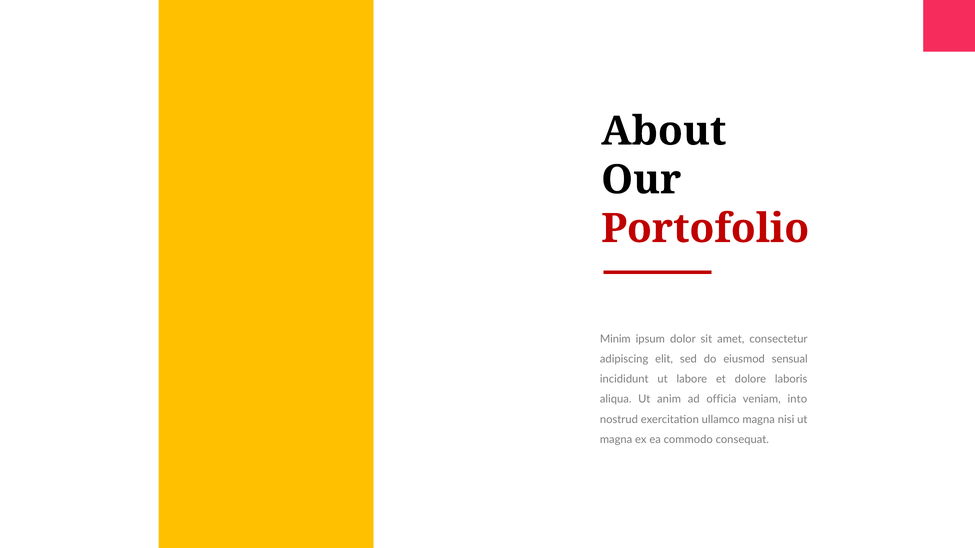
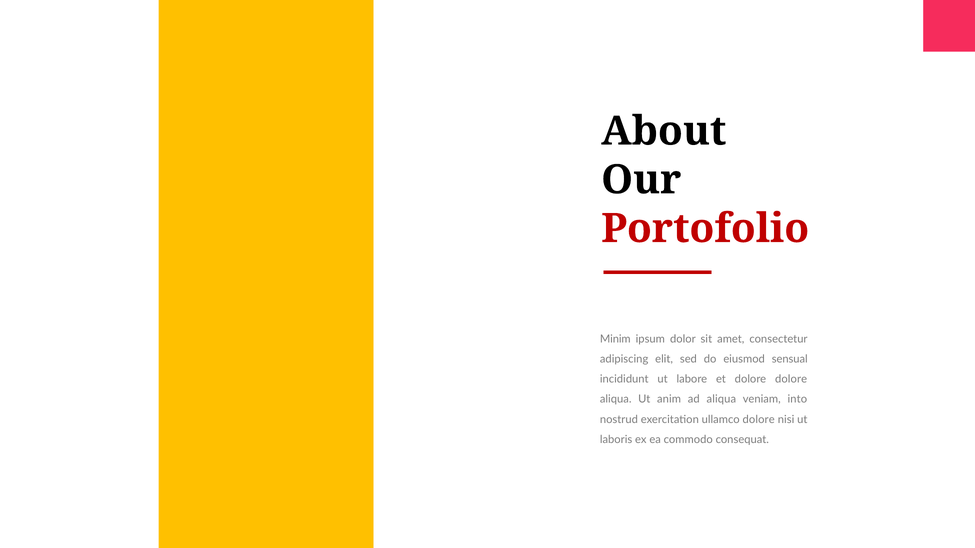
dolore laboris: laboris -> dolore (791, 379)
ad officia: officia -> aliqua (721, 400)
ullamco magna: magna -> dolore (759, 420)
magna: magna -> laboris (616, 440)
